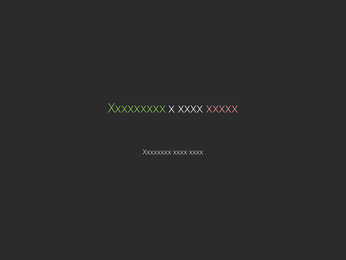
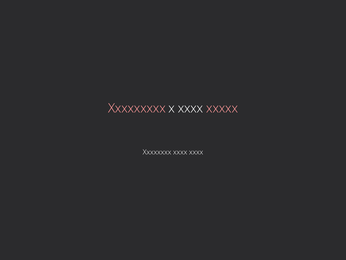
Xxxxxxxxx colour: light green -> pink (137, 108)
